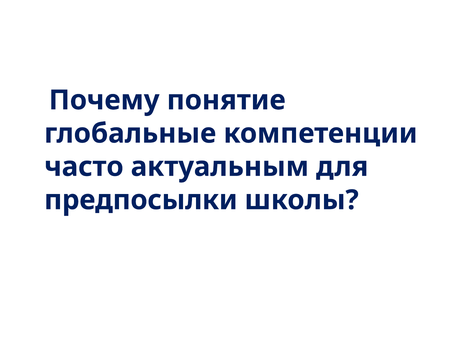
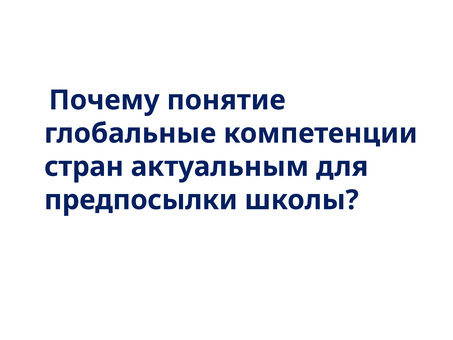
часто: часто -> стран (84, 167)
